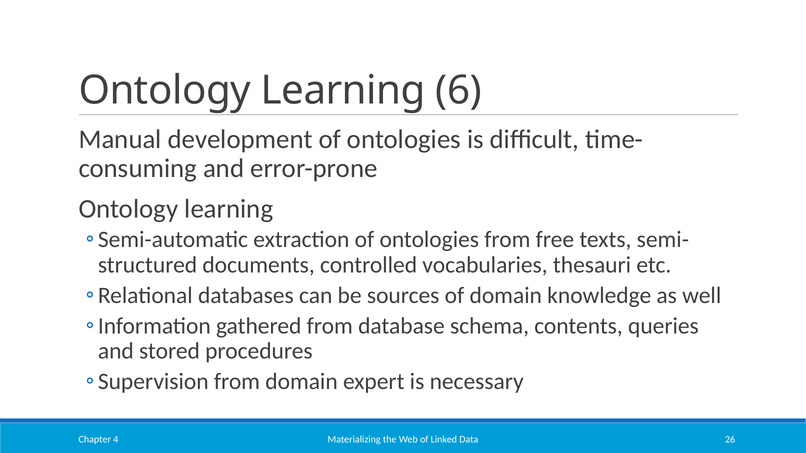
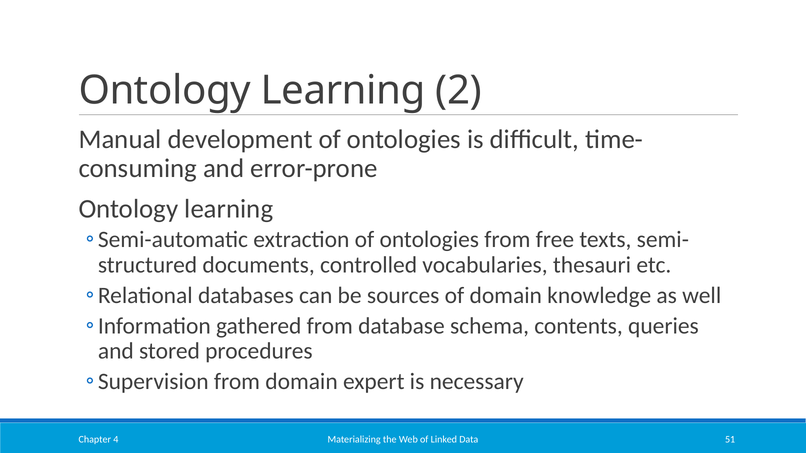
6: 6 -> 2 (459, 90)
26: 26 -> 51 (730, 440)
